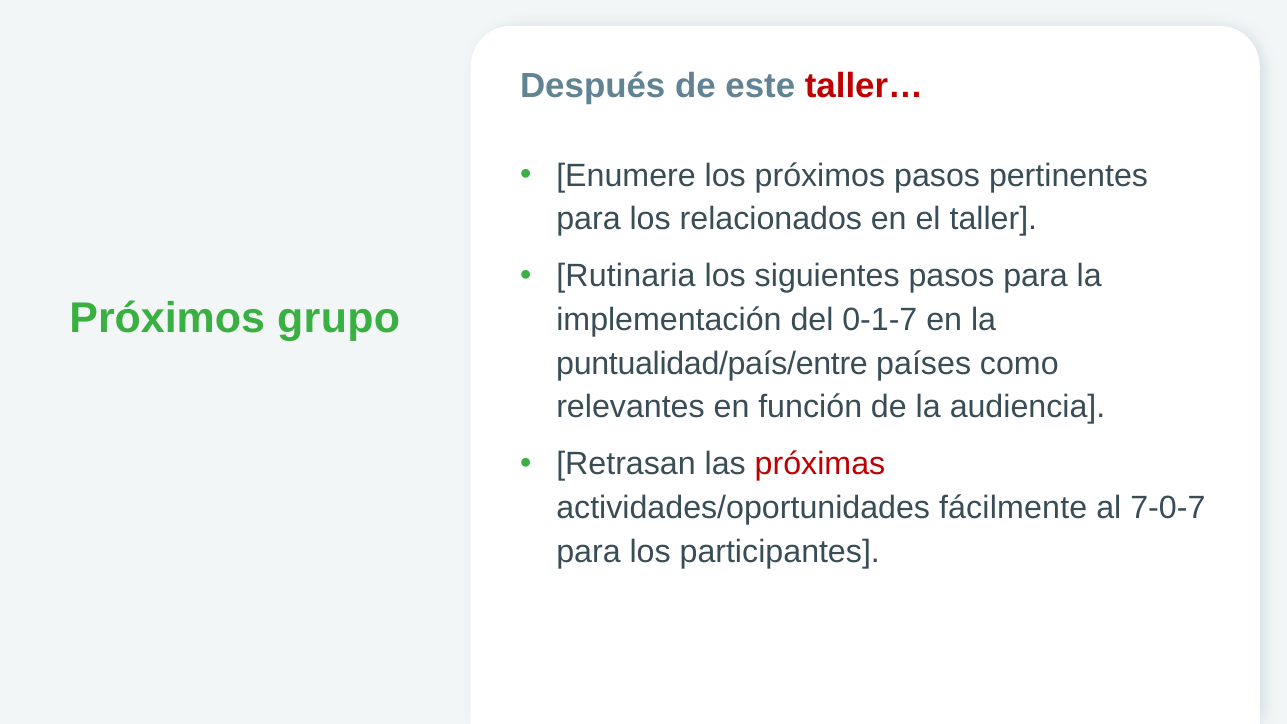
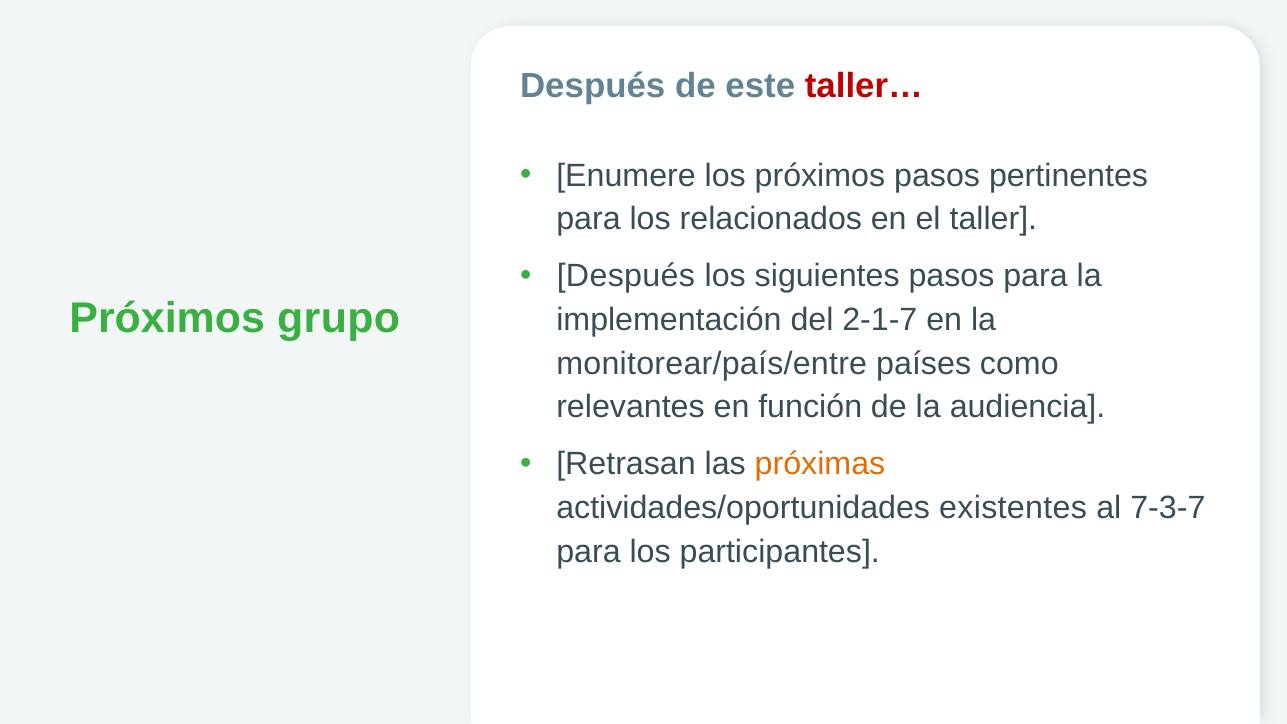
Rutinaria: Rutinaria -> Después (626, 276)
0-1-7: 0-1-7 -> 2-1-7 (880, 320)
puntualidad/país/entre: puntualidad/país/entre -> monitorear/país/entre (712, 364)
próximas colour: red -> orange (820, 464)
fácilmente: fácilmente -> existentes (1013, 508)
7-0-7: 7-0-7 -> 7-3-7 (1168, 508)
